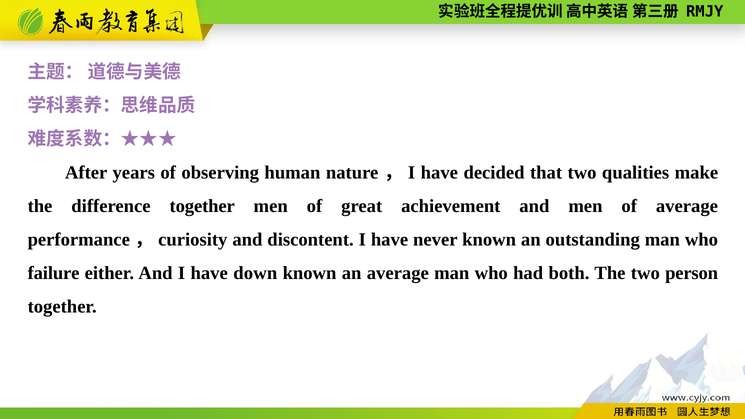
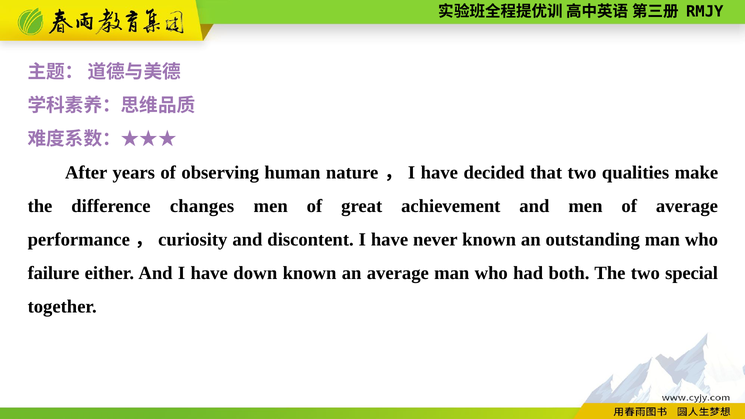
difference together: together -> changes (202, 206)
person: person -> special (692, 273)
